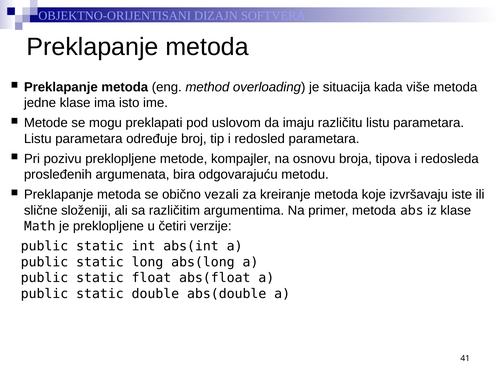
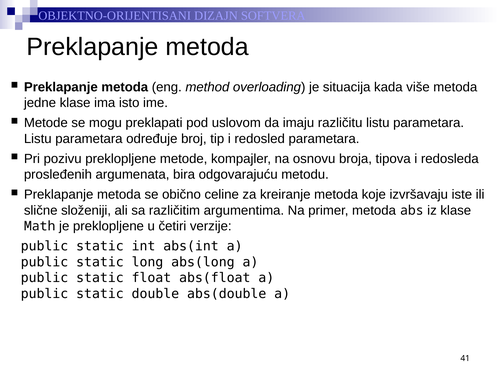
vezali: vezali -> celine (222, 195)
